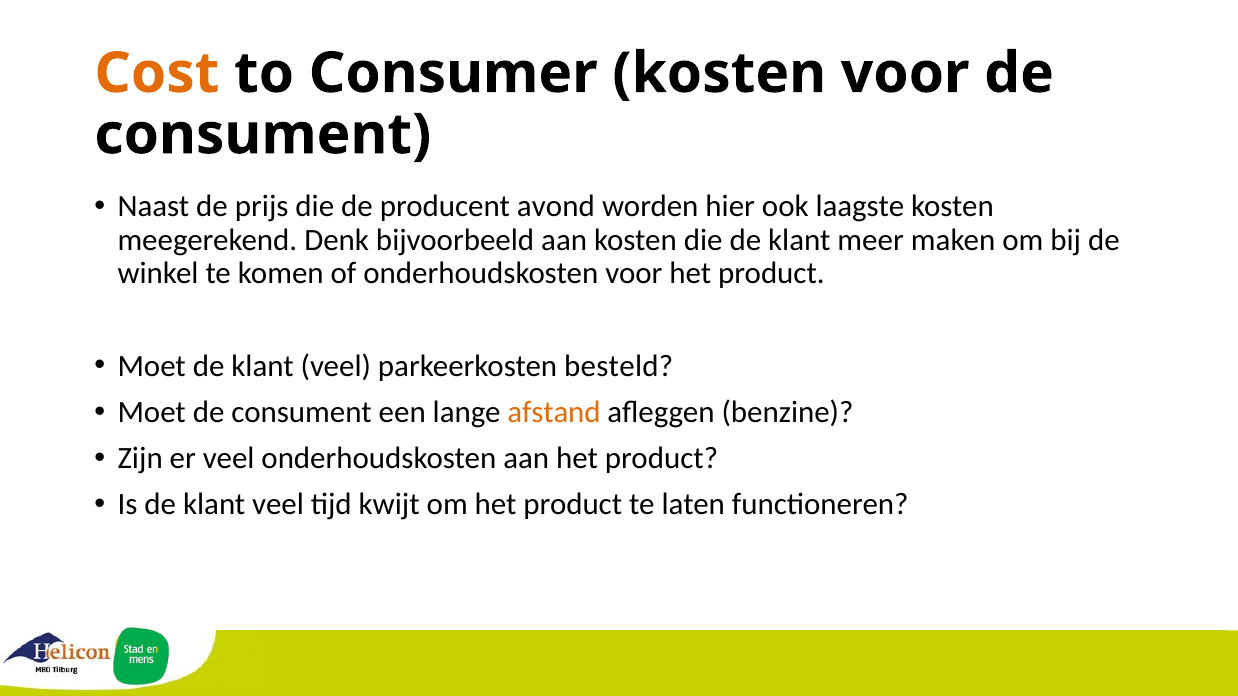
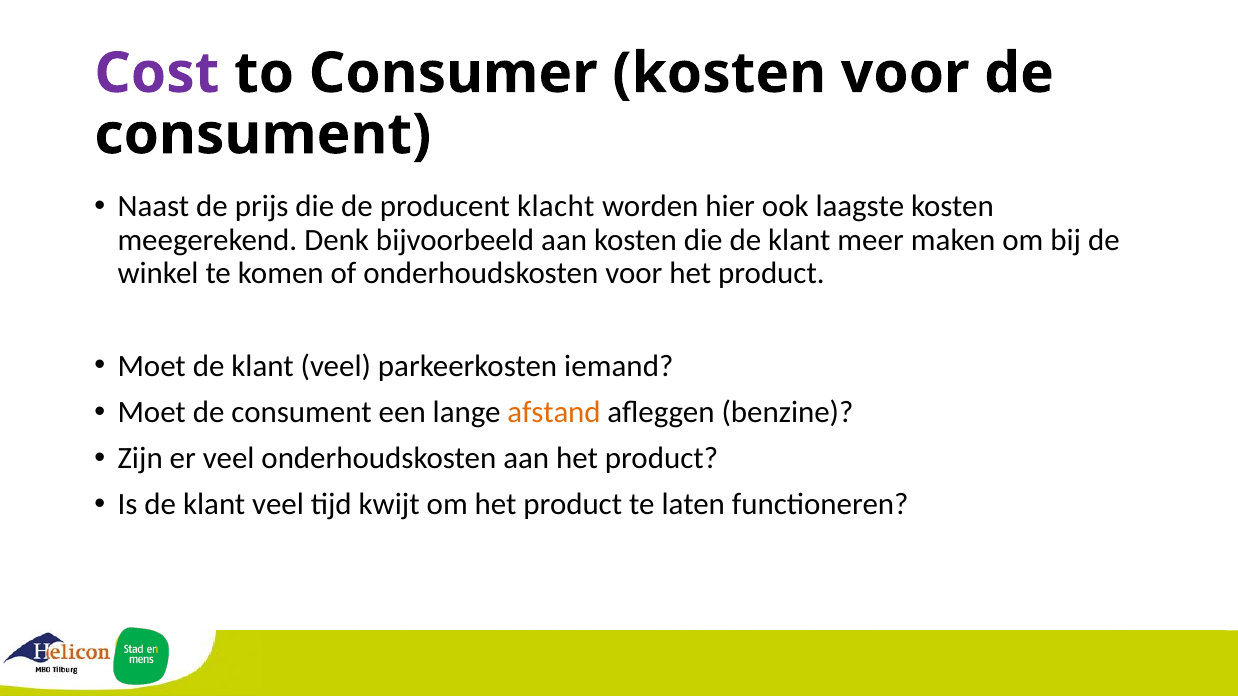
Cost colour: orange -> purple (157, 73)
avond: avond -> klacht (556, 207)
besteld: besteld -> iemand (619, 366)
